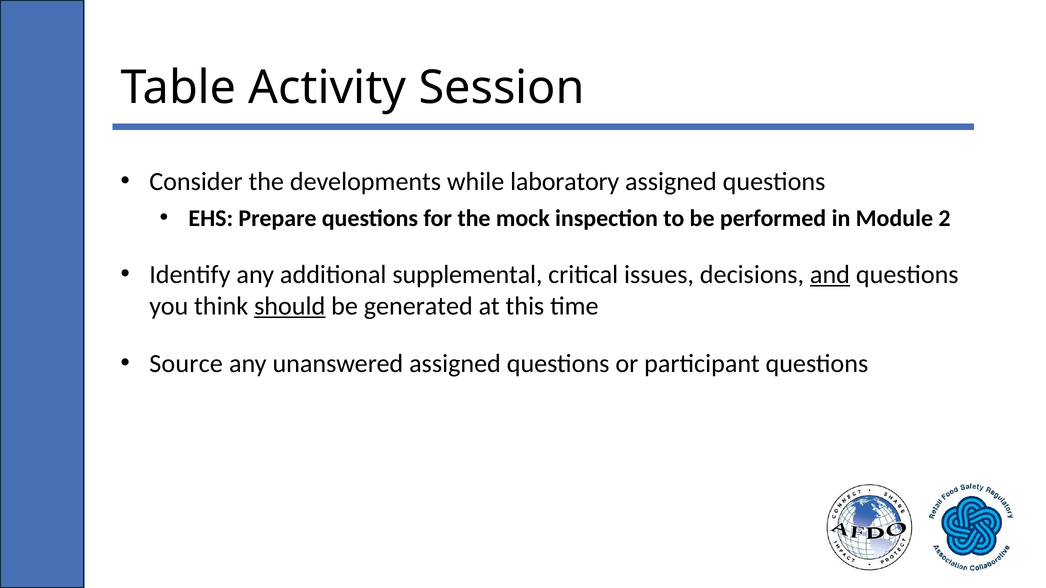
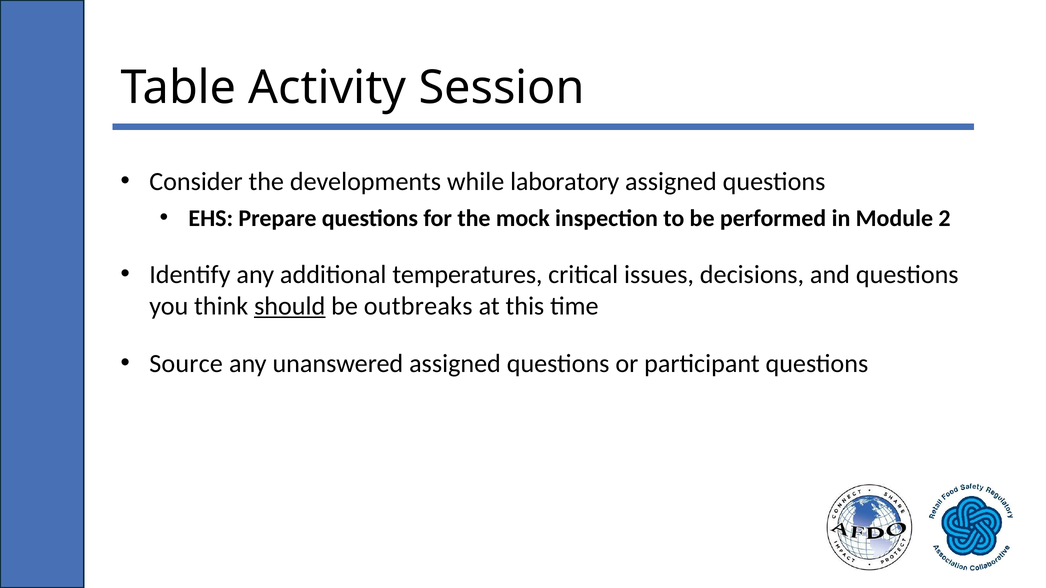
supplemental: supplemental -> temperatures (467, 275)
and underline: present -> none (830, 275)
generated: generated -> outbreaks (418, 306)
